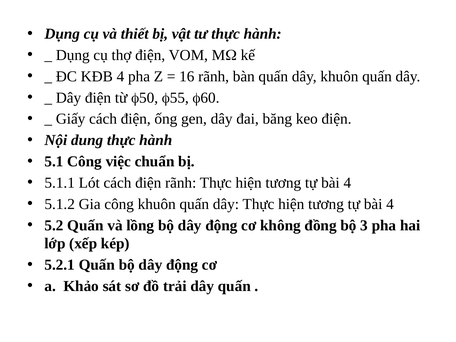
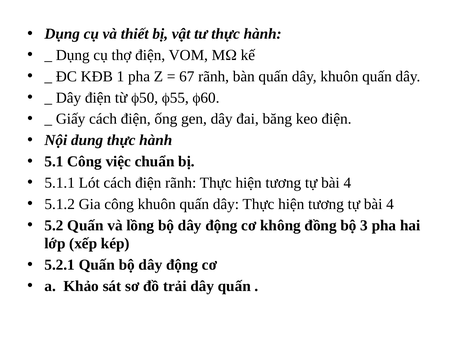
KĐB 4: 4 -> 1 (120, 76)
16: 16 -> 67 (187, 76)
